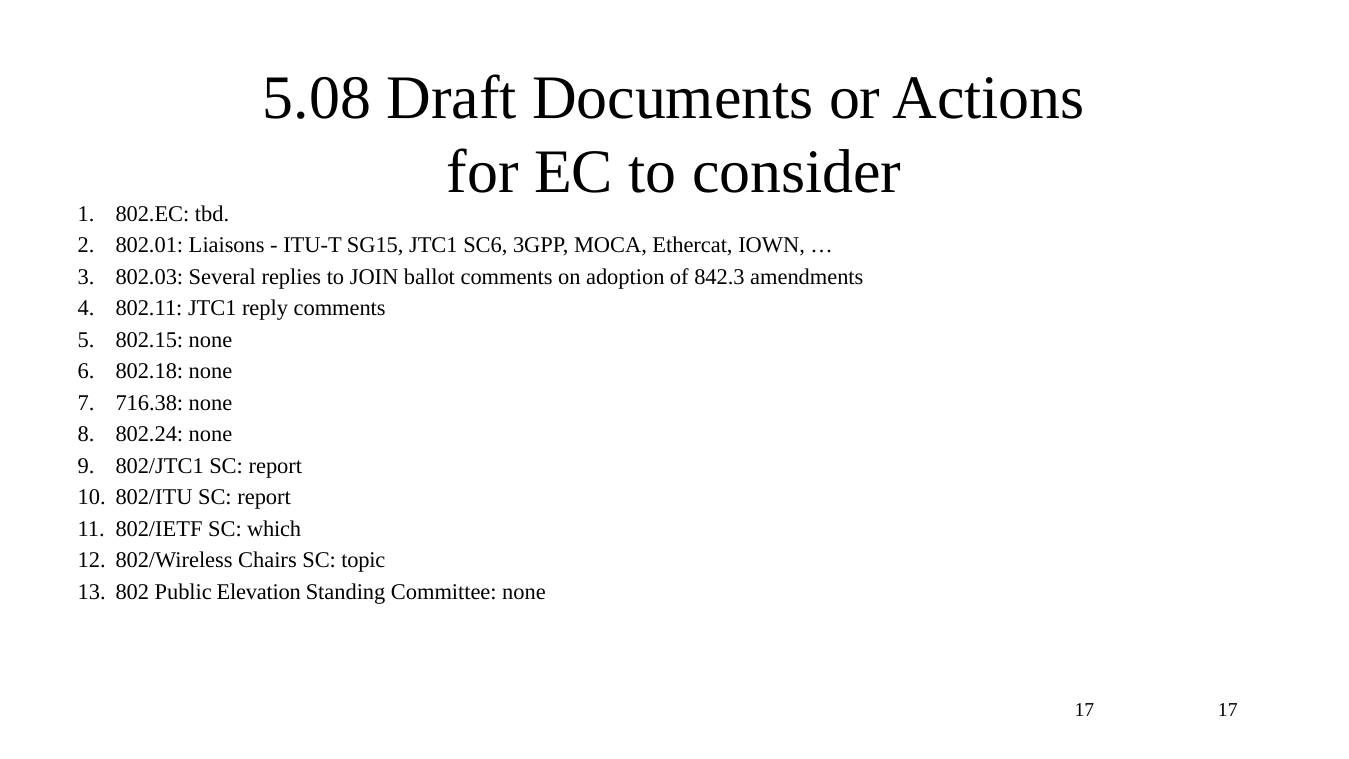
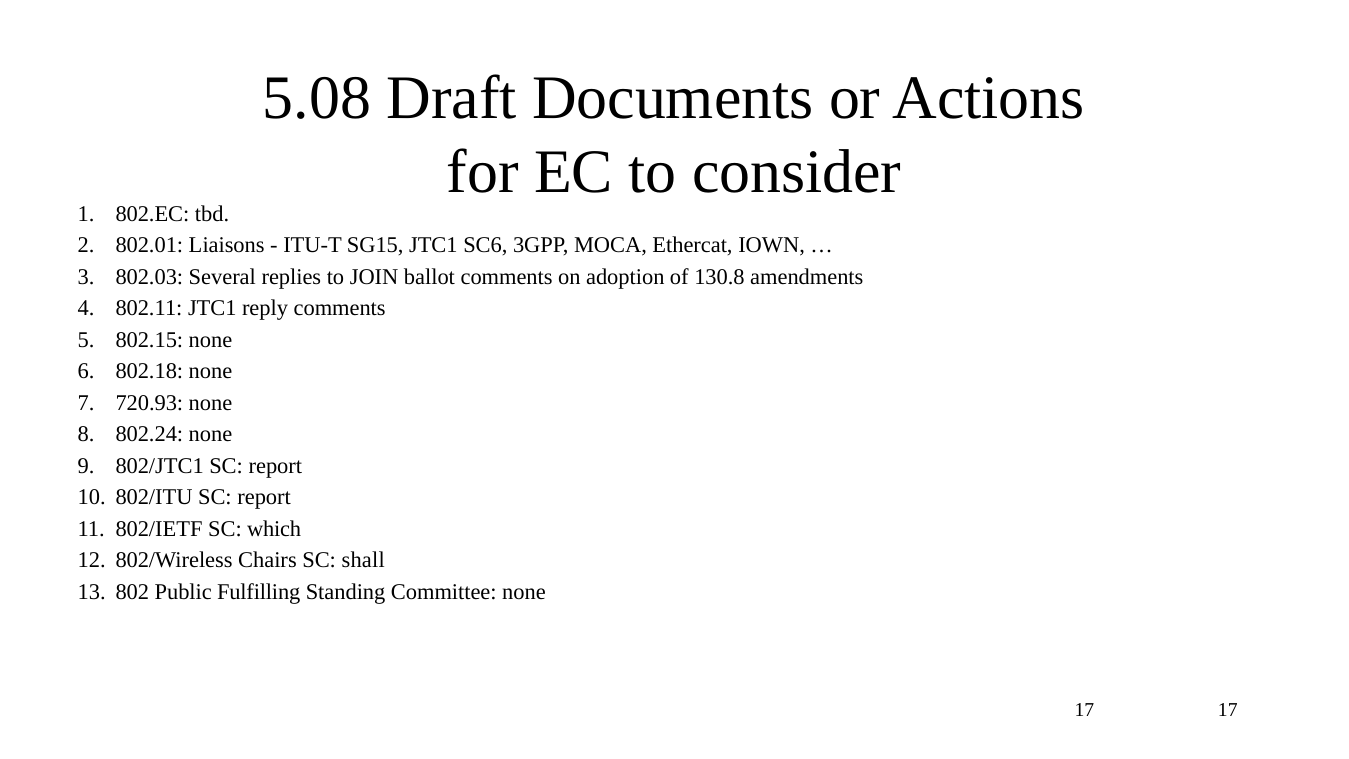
842.3: 842.3 -> 130.8 (719, 277)
716.38: 716.38 -> 720.93 (149, 403)
topic: topic -> shall (363, 560)
Elevation: Elevation -> Fulfilling (259, 592)
